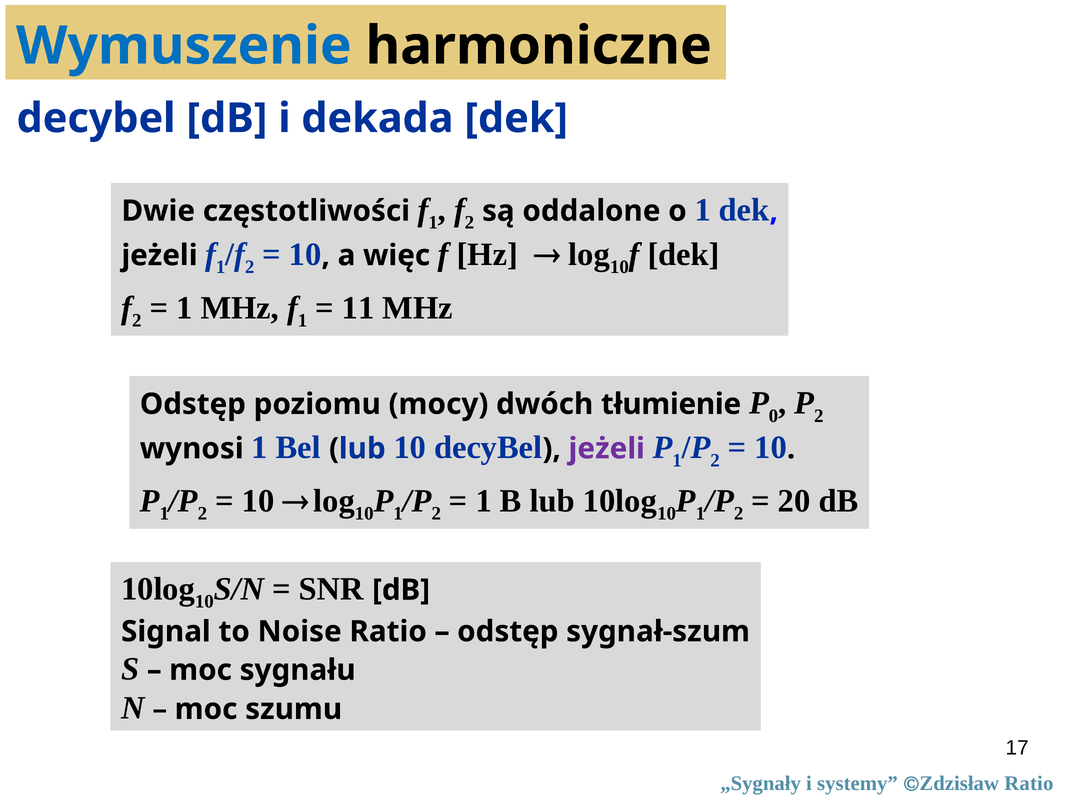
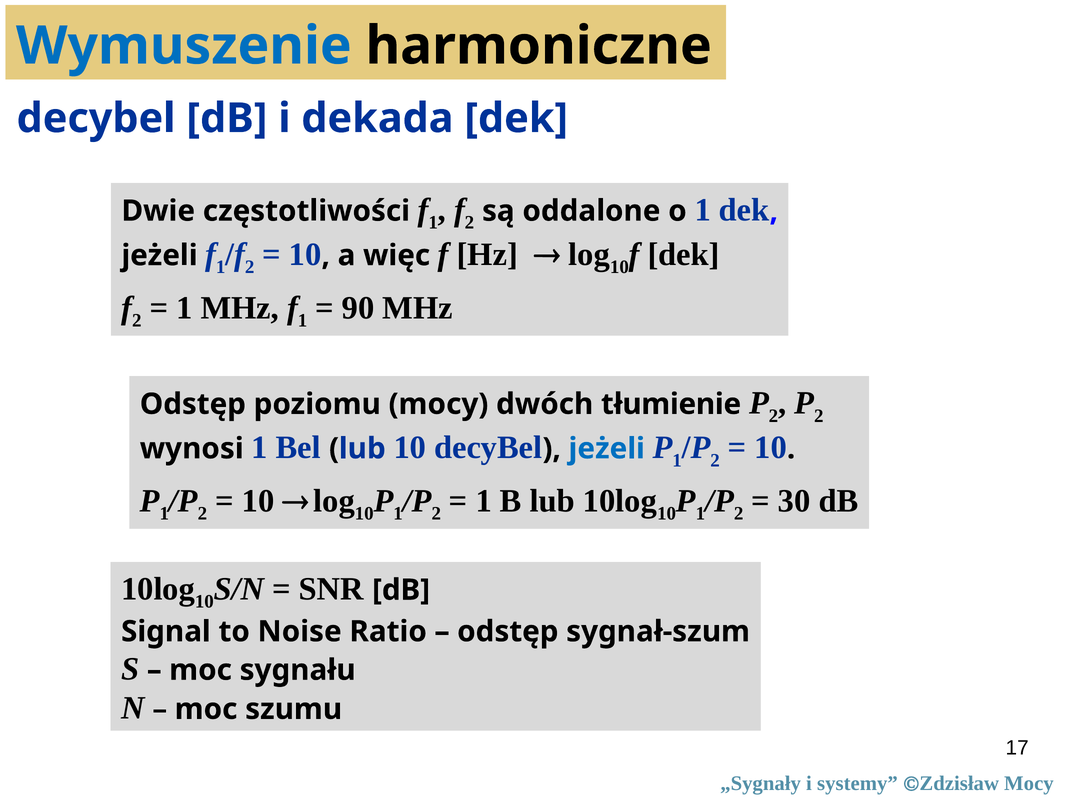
11: 11 -> 90 (358, 308)
0: 0 -> 2 (773, 416)
jeżeli colour: purple -> blue (607, 448)
20: 20 -> 30 (794, 501)
Zdzisław Ratio: Ratio -> Mocy (1029, 783)
